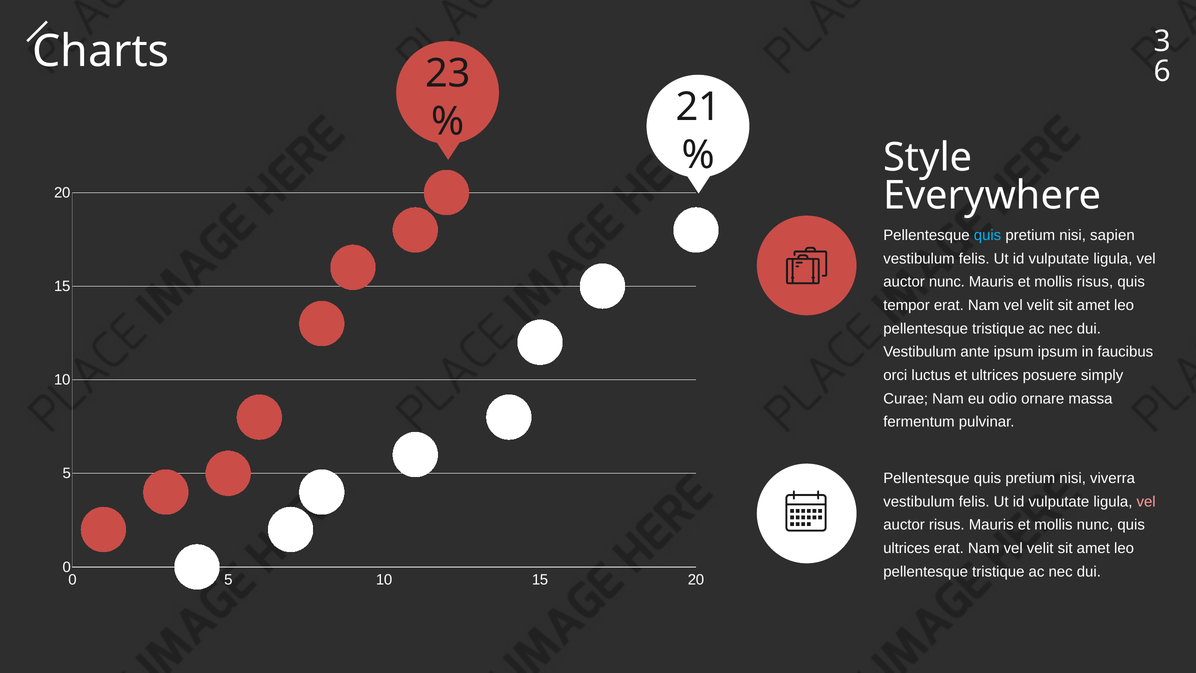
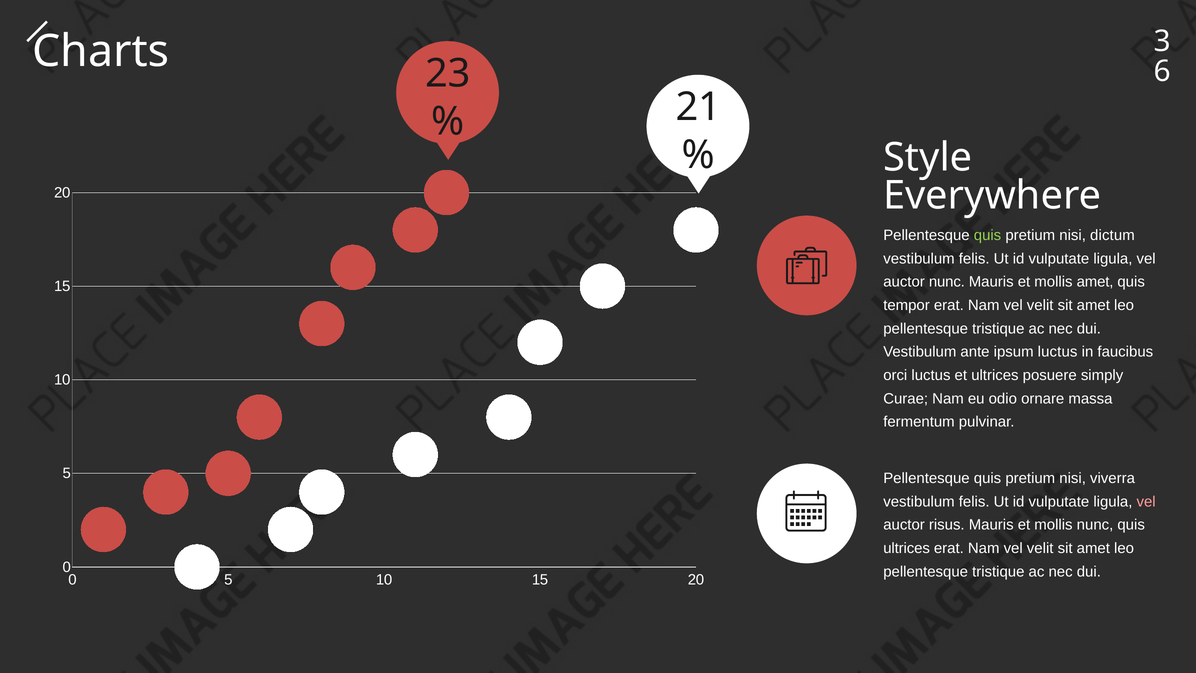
quis colour: light blue -> light green (988, 235)
sapien: sapien -> dictum (1112, 235)
mollis risus: risus -> amet (1095, 282)
ipsum ipsum: ipsum -> luctus (1058, 352)
